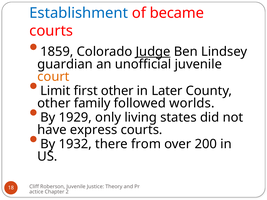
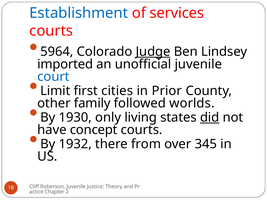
became: became -> services (177, 13)
1859: 1859 -> 5964 (57, 52)
guardian: guardian -> imported (65, 64)
court colour: orange -> blue (53, 77)
first other: other -> cities (117, 91)
Later: Later -> Prior (167, 91)
1929: 1929 -> 1930 (75, 118)
did underline: none -> present (210, 118)
express: express -> concept (94, 130)
200: 200 -> 345 (206, 144)
